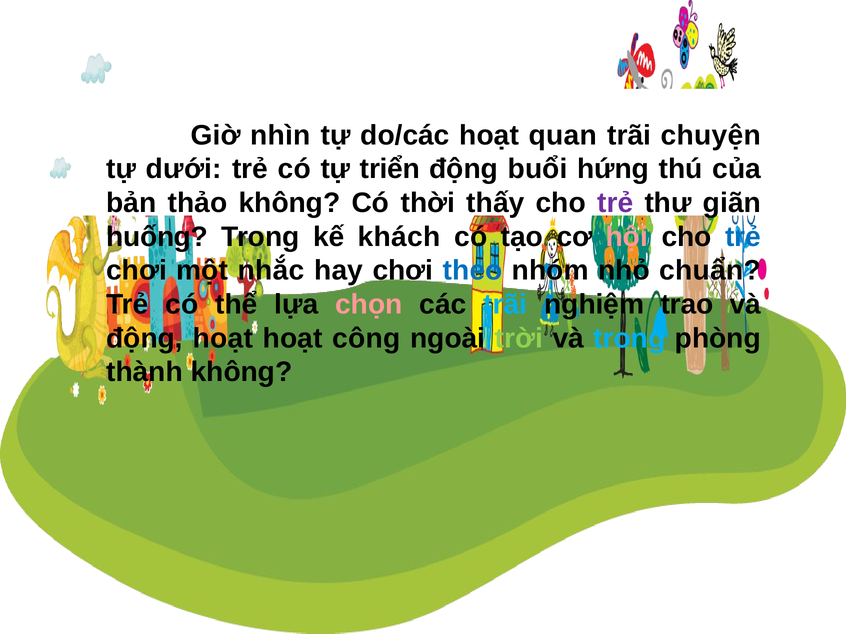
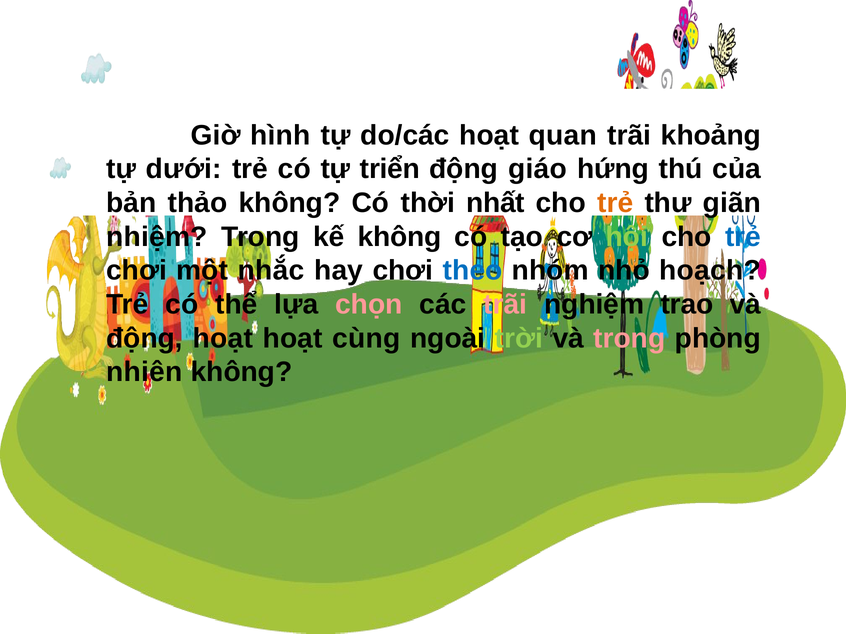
nhìn: nhìn -> hình (281, 135)
chuyện: chuyện -> khoảng (711, 135)
buổi: buổi -> giáo (537, 169)
thấy: thấy -> nhất (496, 203)
trẻ colour: purple -> orange (615, 203)
huống: huống -> nhiệm (157, 237)
kế khách: khách -> không (400, 237)
hội colour: pink -> light green (627, 237)
chuẩn: chuẩn -> hoạch (710, 271)
trãi colour: light blue -> pink (505, 305)
công: công -> cùng (366, 338)
trong colour: light blue -> pink (629, 338)
thành: thành -> nhiên (144, 372)
